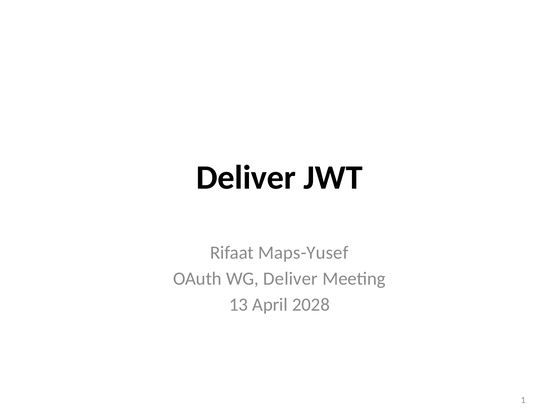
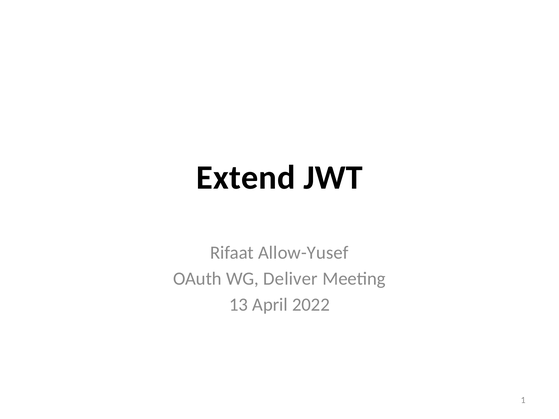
Deliver: Deliver -> Extend (246, 178)
Maps-Yusef: Maps-Yusef -> Allow-Yusef (303, 253)
2028: 2028 -> 2022 (311, 305)
